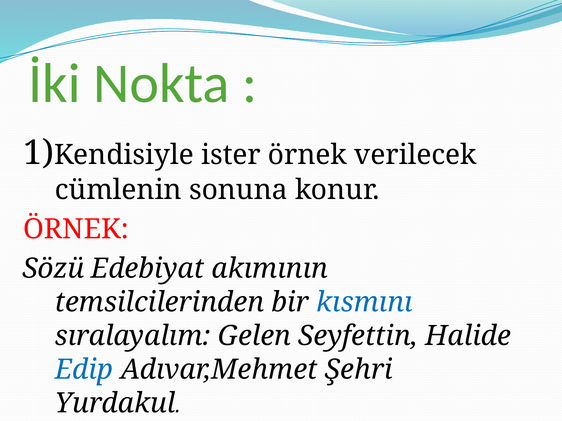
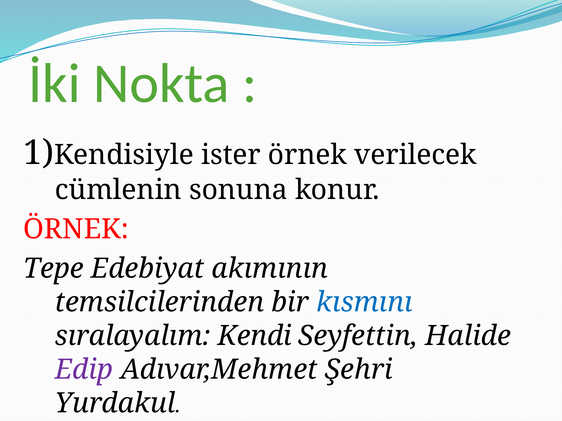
Sözü: Sözü -> Tepe (53, 269)
Gelen: Gelen -> Kendi (255, 336)
Edip colour: blue -> purple (84, 370)
